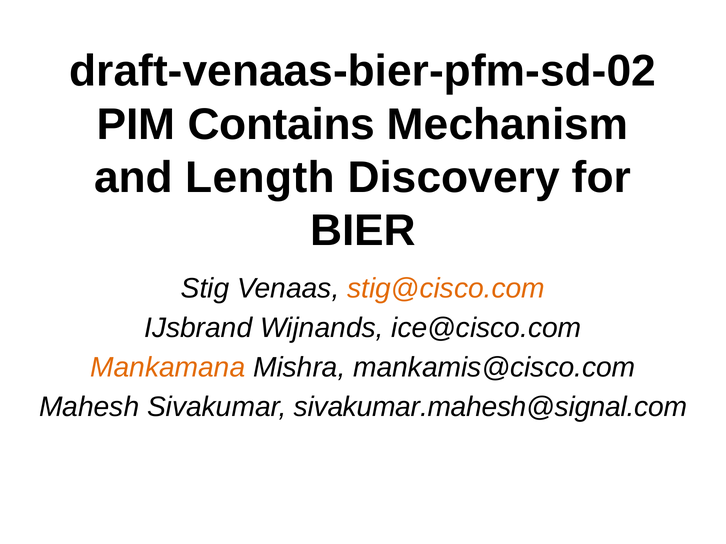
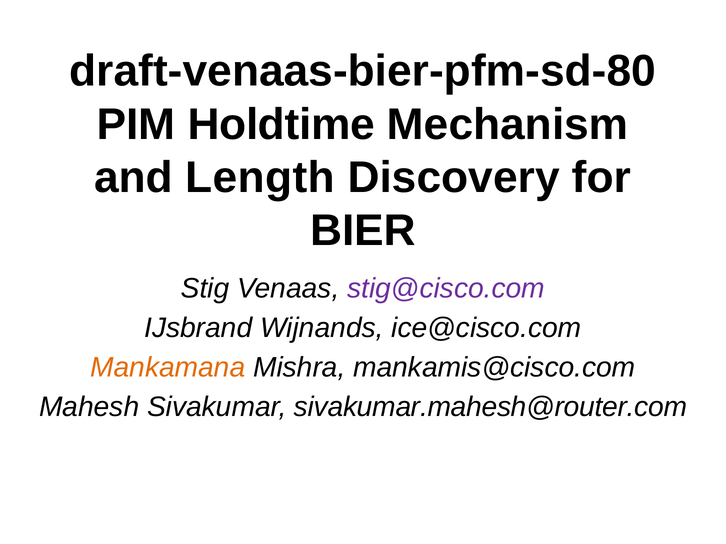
draft-venaas-bier-pfm-sd-02: draft-venaas-bier-pfm-sd-02 -> draft-venaas-bier-pfm-sd-80 (363, 71)
Contains: Contains -> Holdtime (281, 125)
stig@cisco.com colour: orange -> purple (446, 289)
sivakumar.mahesh@signal.com: sivakumar.mahesh@signal.com -> sivakumar.mahesh@router.com (491, 407)
